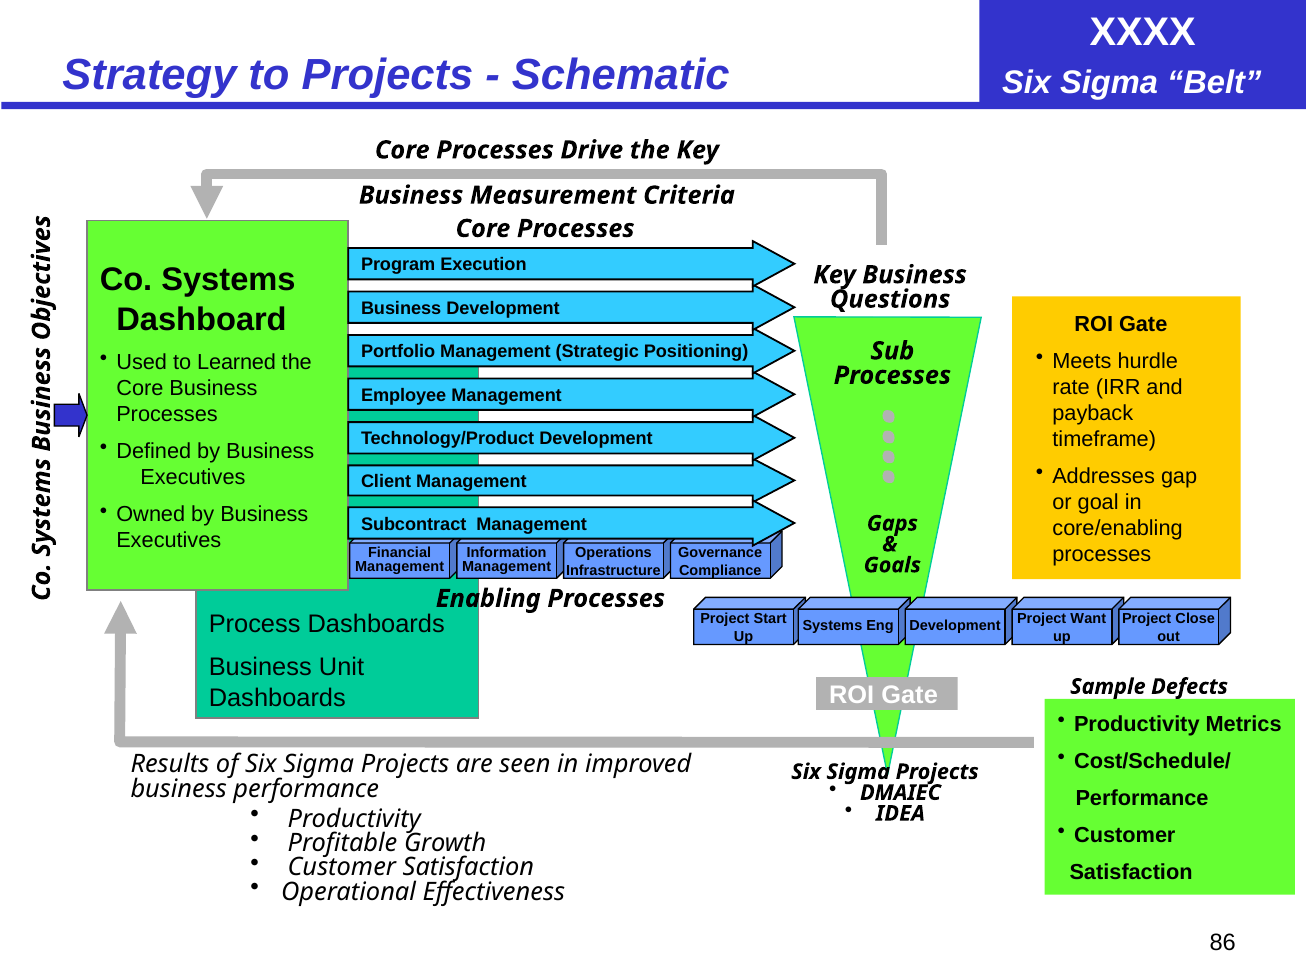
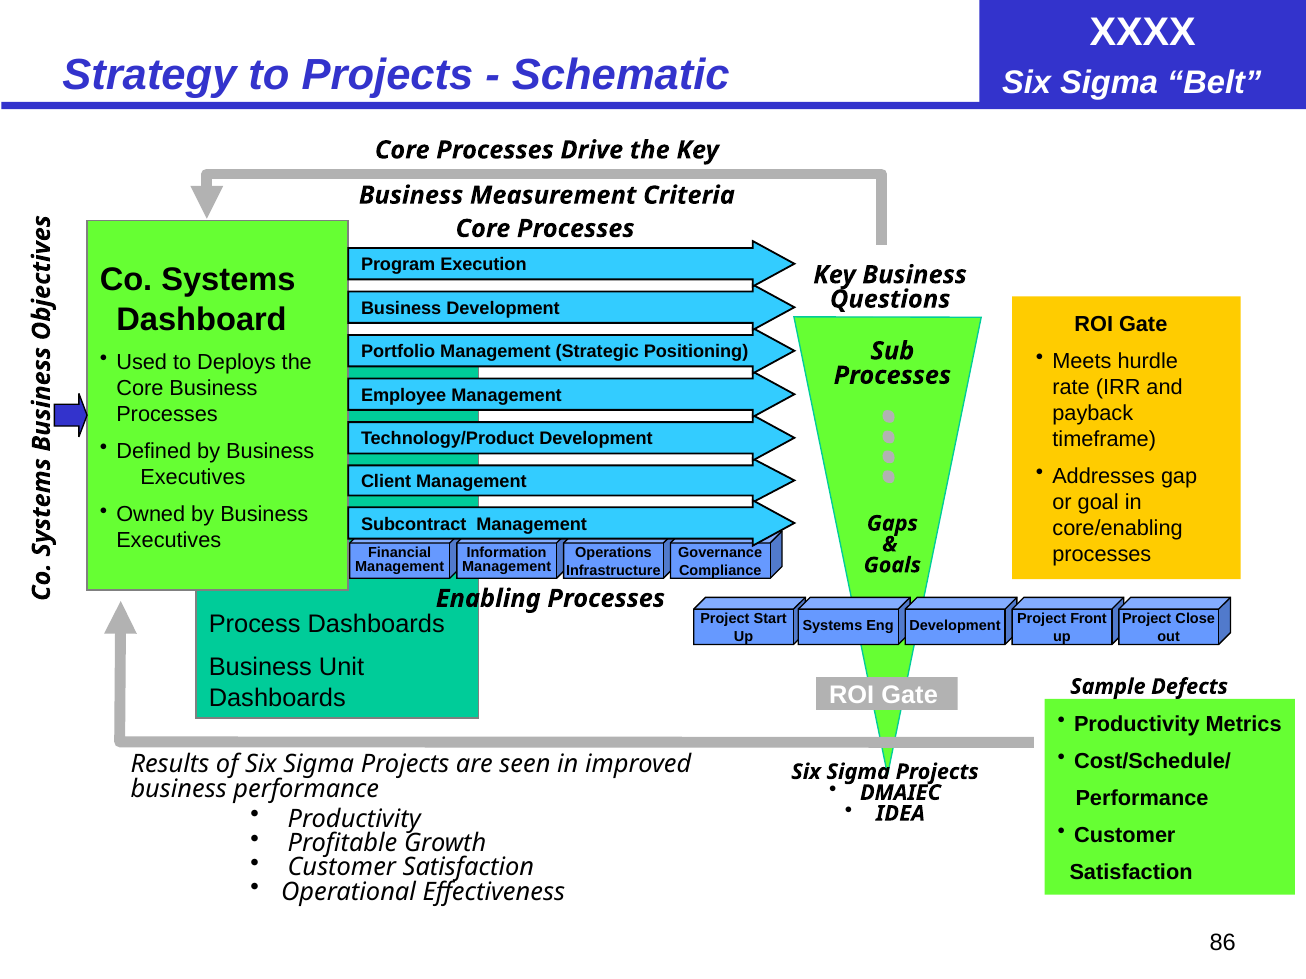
Learned: Learned -> Deploys (236, 362)
Want: Want -> Front (1088, 619)
